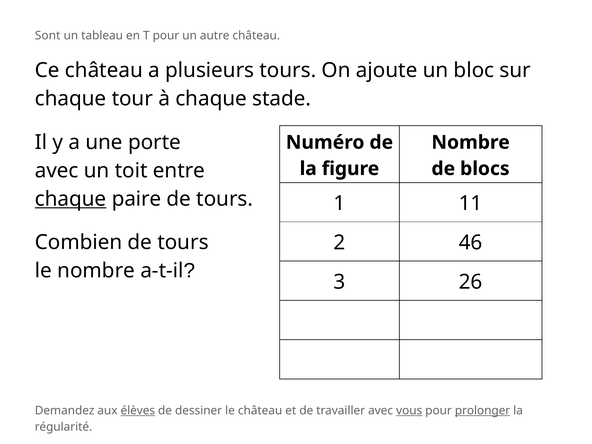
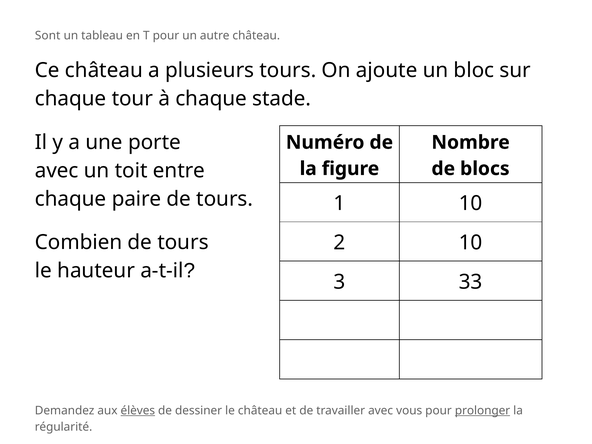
chaque underline: present -> none (71, 199)
1 11: 11 -> 10 (471, 203)
2 46: 46 -> 10 (471, 243)
le nombre: nombre -> hauteur (96, 271)
26: 26 -> 33 (471, 282)
vous underline: present -> none (409, 411)
